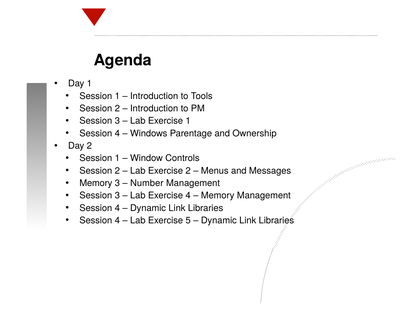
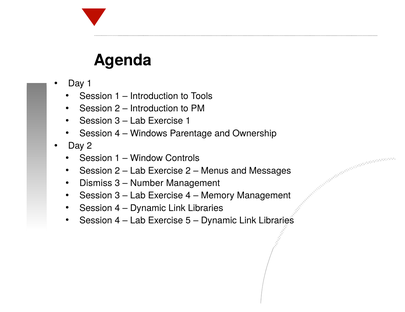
Memory: Memory -> Dismiss (96, 183)
